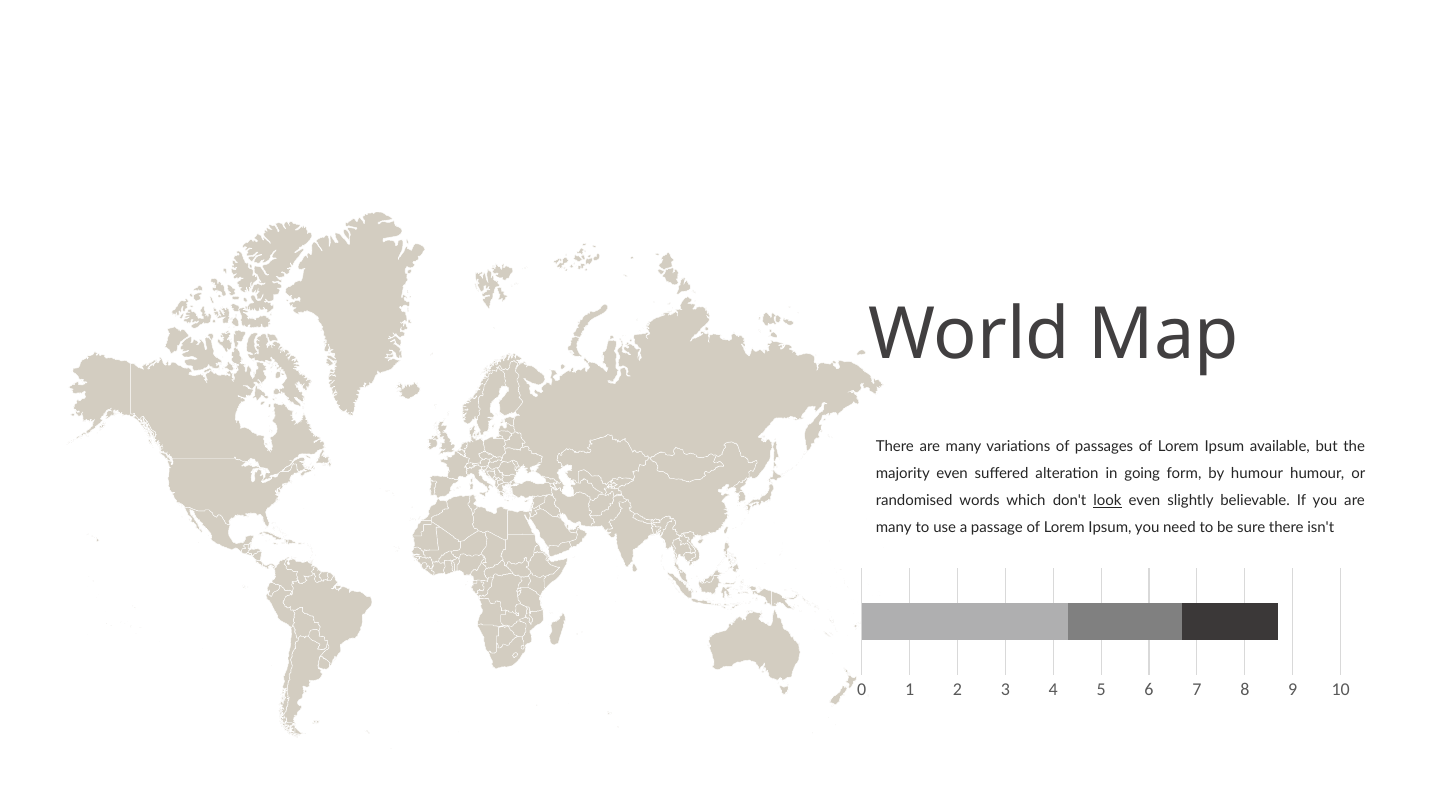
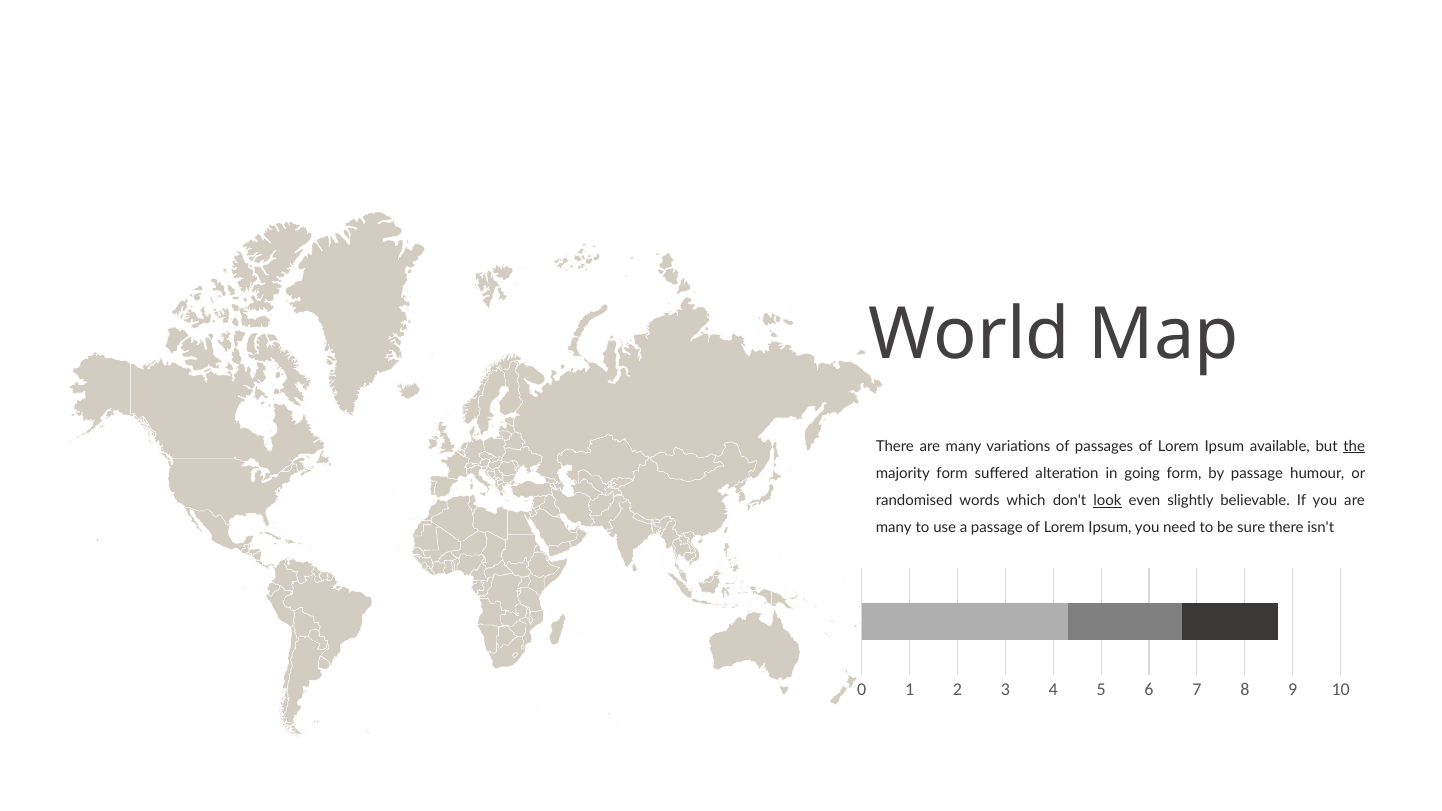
the underline: none -> present (1354, 447)
majority even: even -> form (952, 474)
by humour: humour -> passage (1257, 474)
